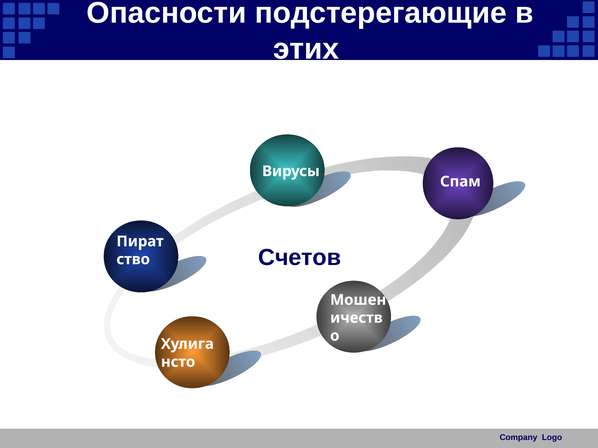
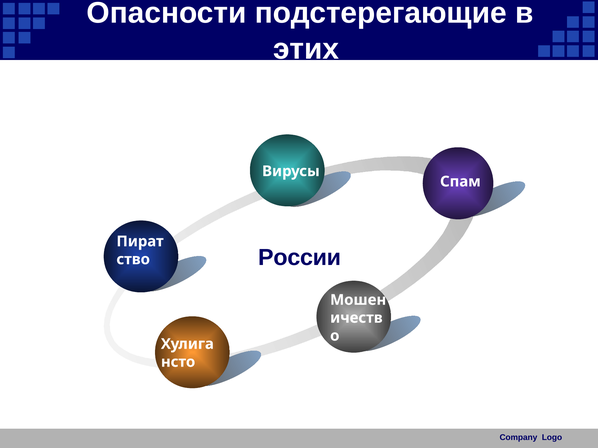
Счетов: Счетов -> России (300, 258)
